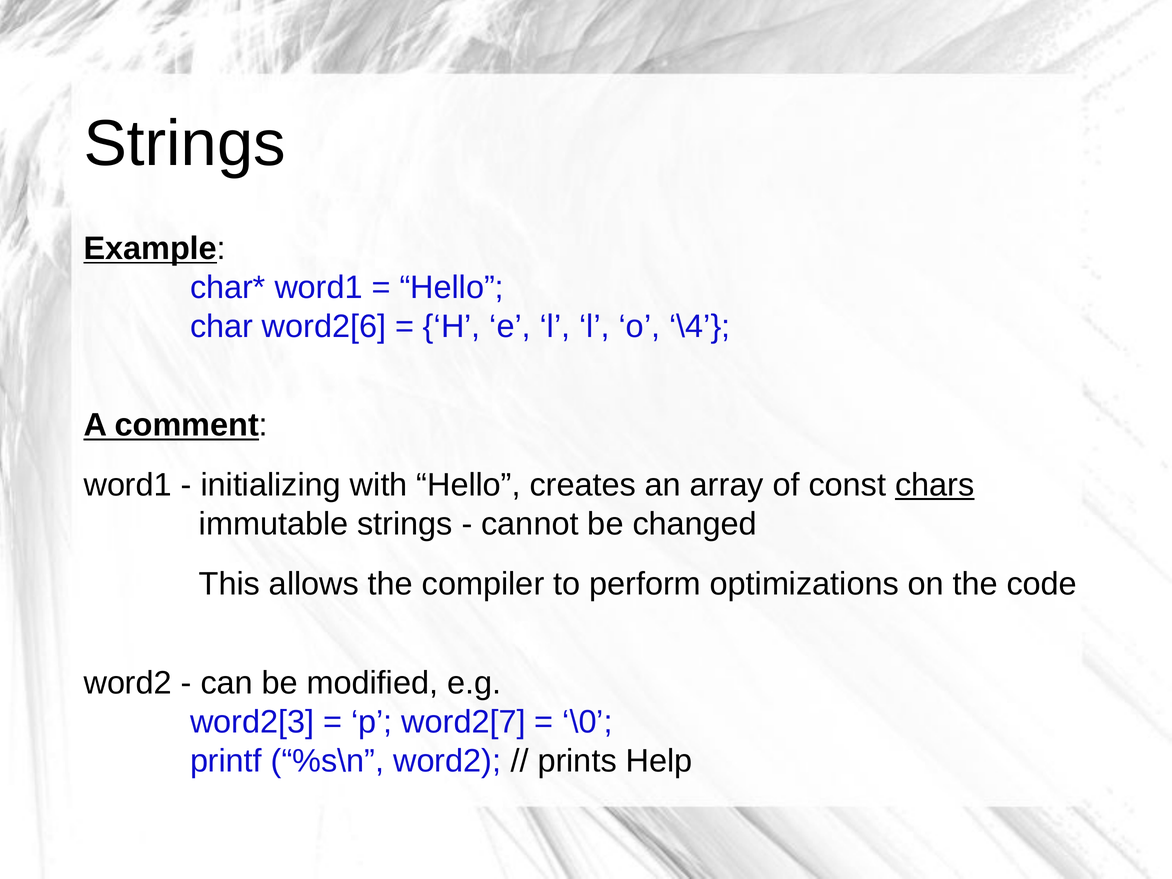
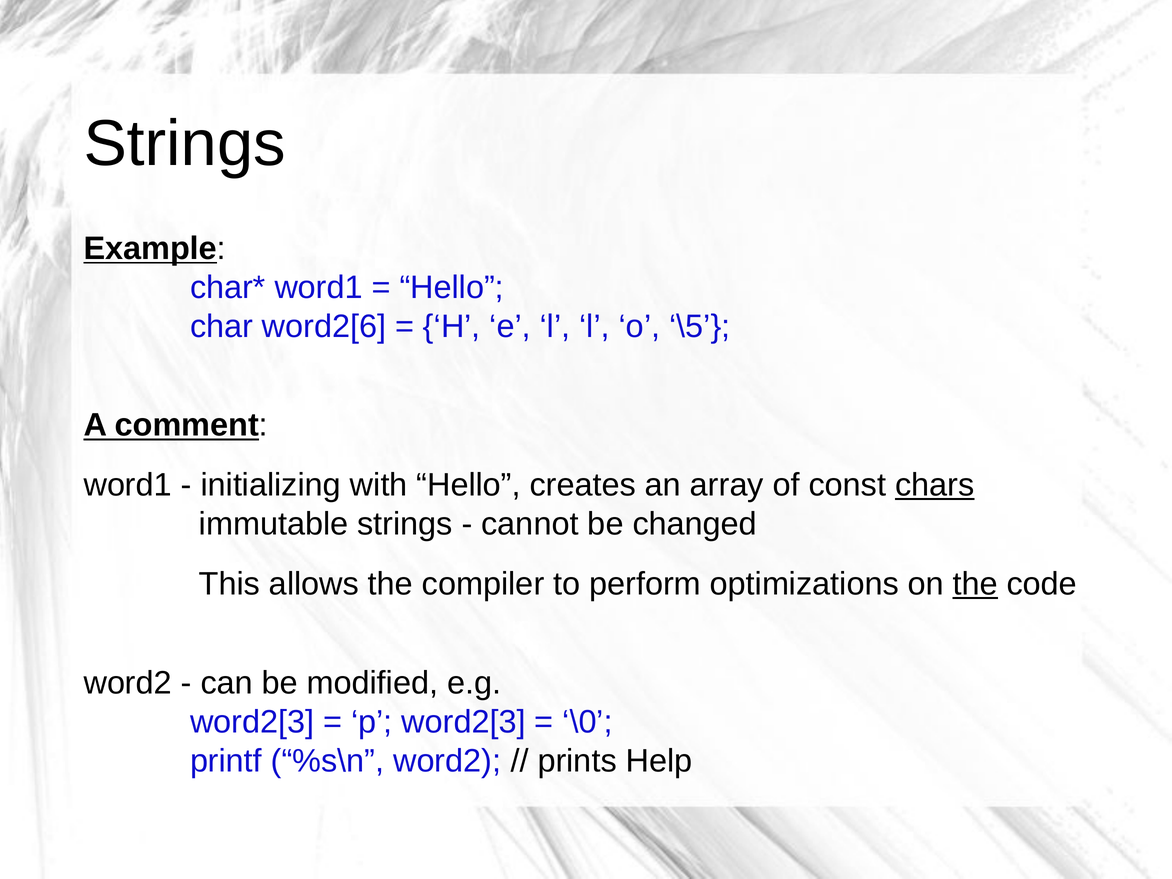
\4: \4 -> \5 (700, 326)
the underline: none -> present (975, 584)
p word2[7: word2[7 -> word2[3 (463, 722)
